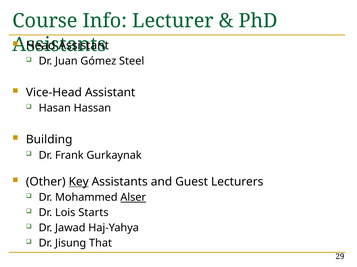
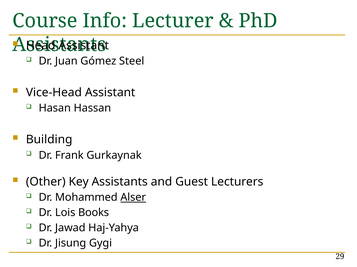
Key underline: present -> none (79, 182)
Starts: Starts -> Books (94, 213)
That: That -> Gygi (101, 244)
